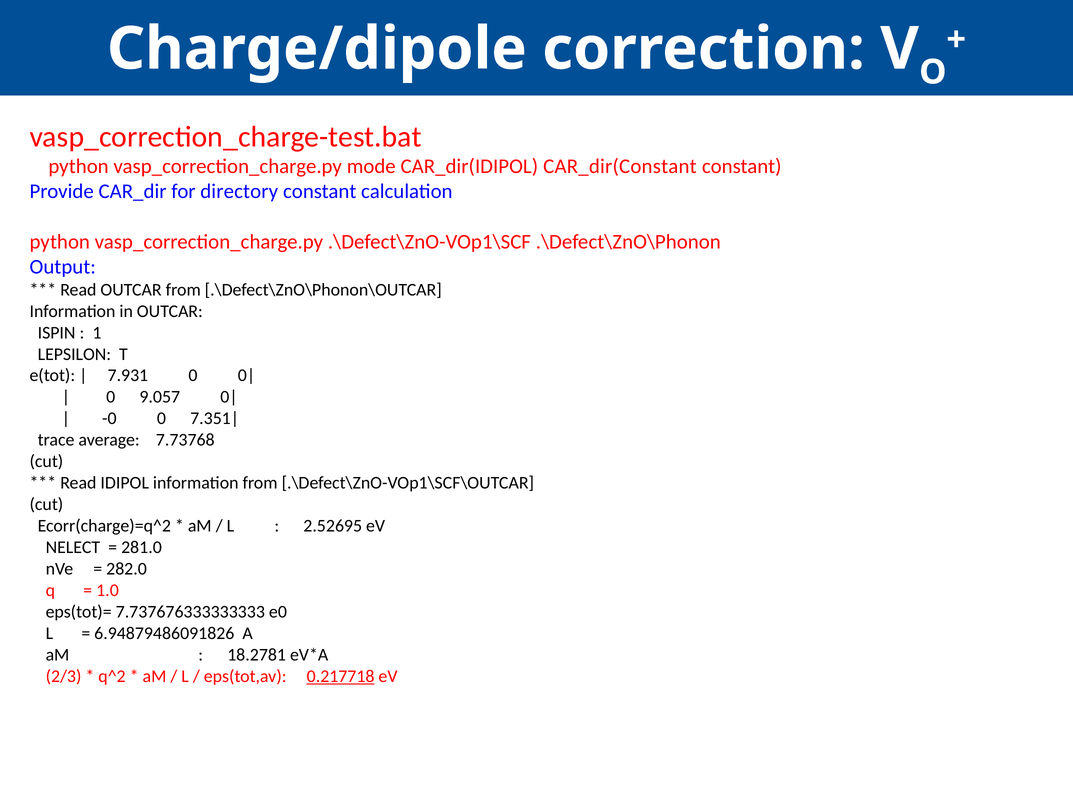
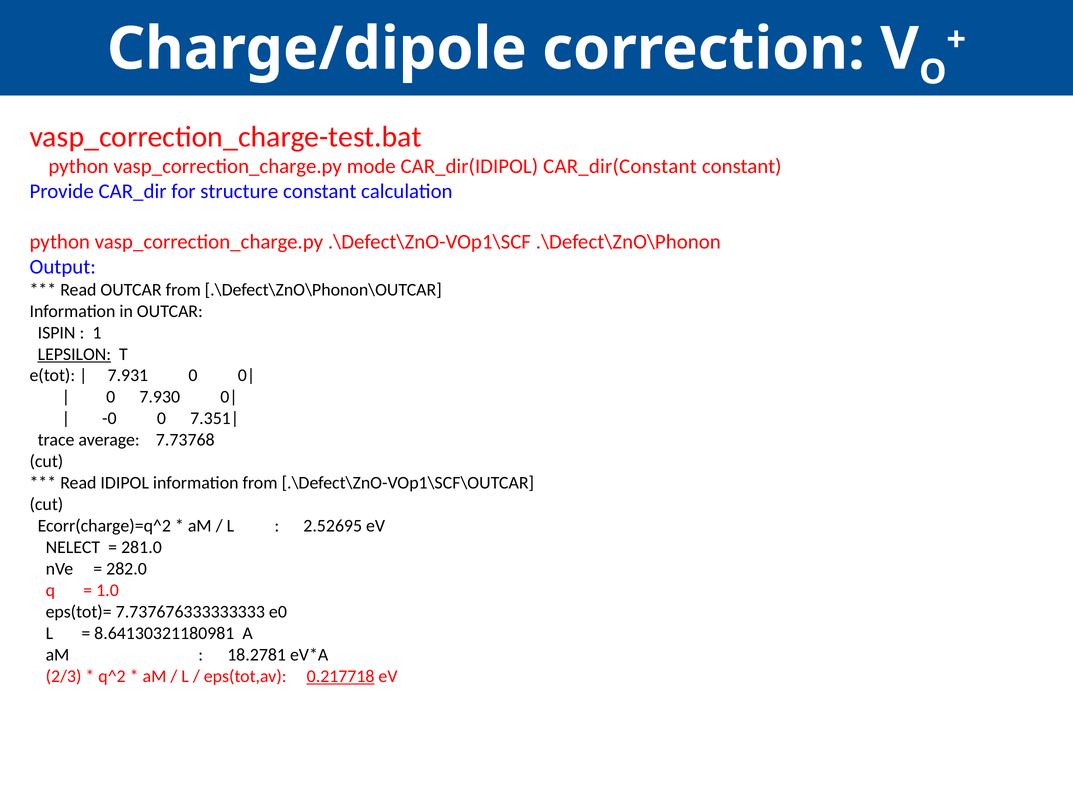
directory: directory -> structure (239, 191)
LEPSILON underline: none -> present (74, 354)
9.057: 9.057 -> 7.930 (160, 397)
6.94879486091826: 6.94879486091826 -> 8.64130321180981 (164, 633)
